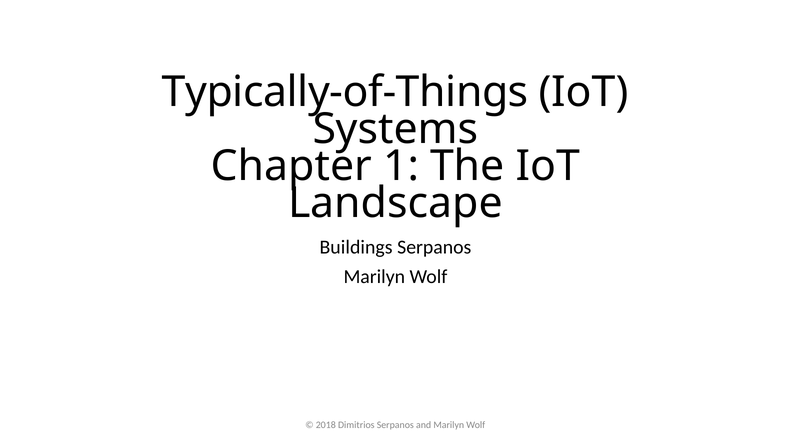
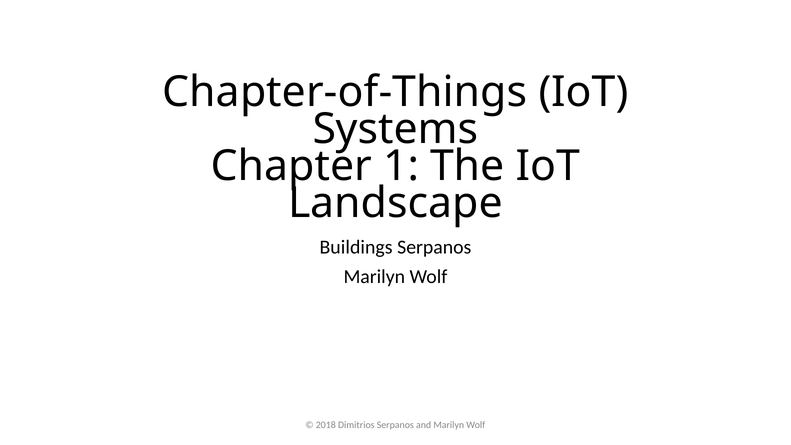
Typically-of-Things: Typically-of-Things -> Chapter-of-Things (345, 92)
